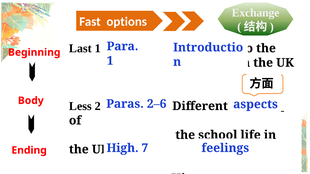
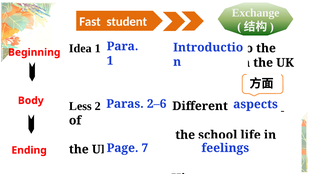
options: options -> student (127, 22)
Last: Last -> Idea (80, 48)
High: High -> Page (123, 148)
